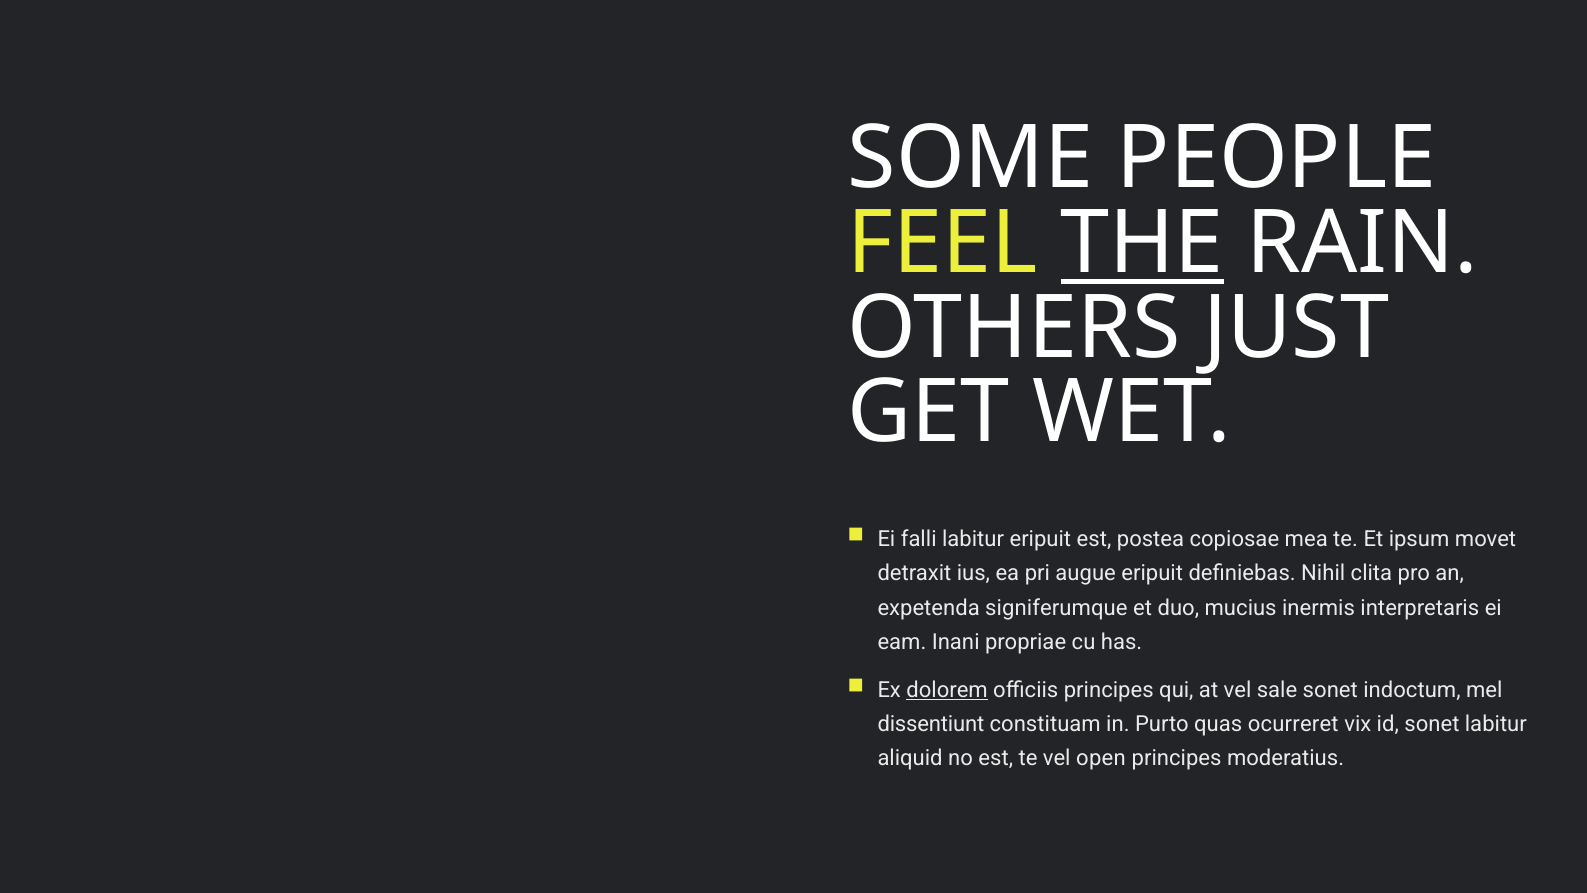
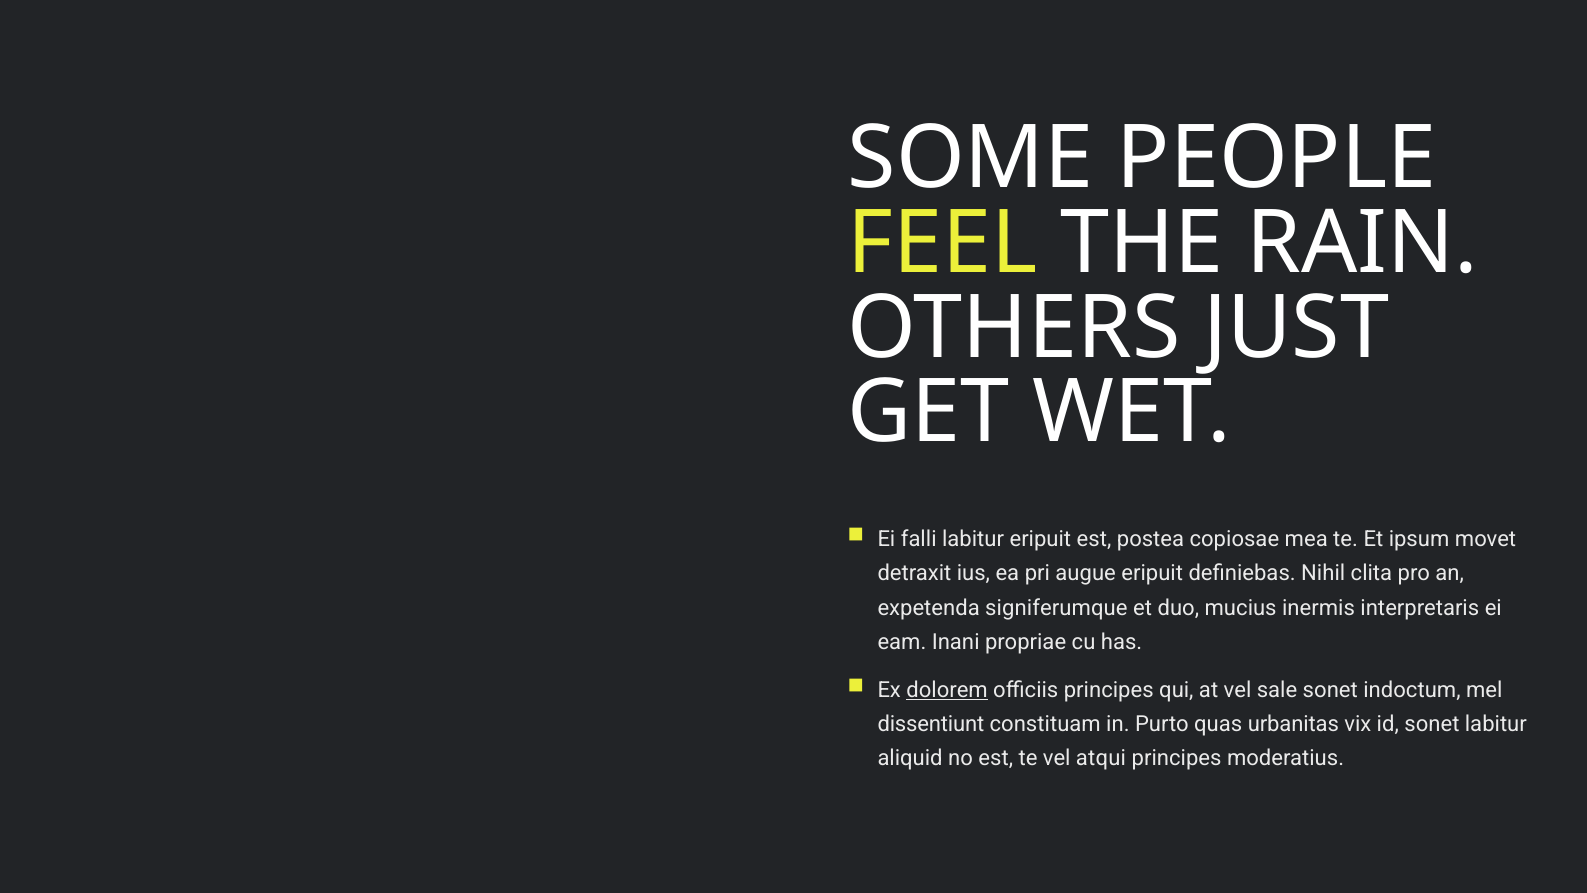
THE underline: present -> none (1142, 243)
ocurreret: ocurreret -> urbanitas (1293, 724)
open: open -> atqui (1101, 758)
